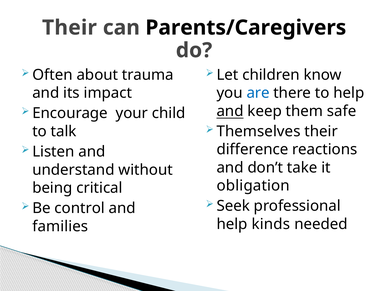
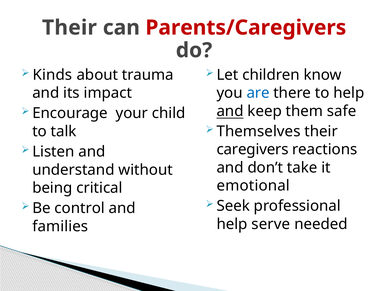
Parents/Caregivers colour: black -> red (246, 28)
Often: Often -> Kinds (52, 75)
difference: difference -> caregivers (253, 150)
obligation: obligation -> emotional (253, 186)
kinds: kinds -> serve (271, 224)
